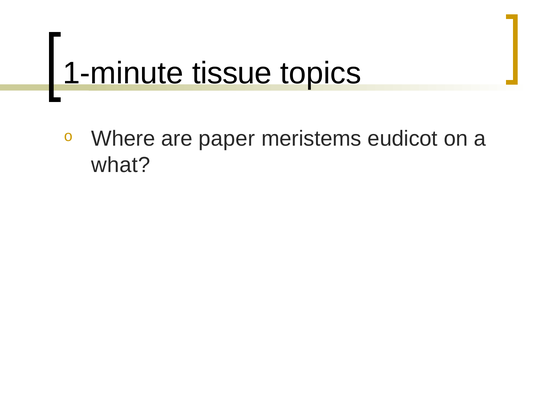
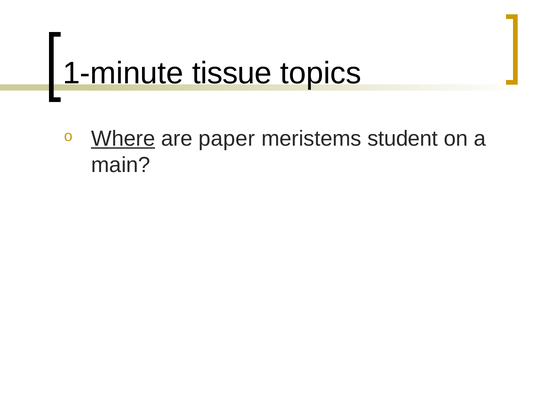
Where underline: none -> present (123, 139)
eudicot: eudicot -> student (403, 139)
what: what -> main (121, 165)
